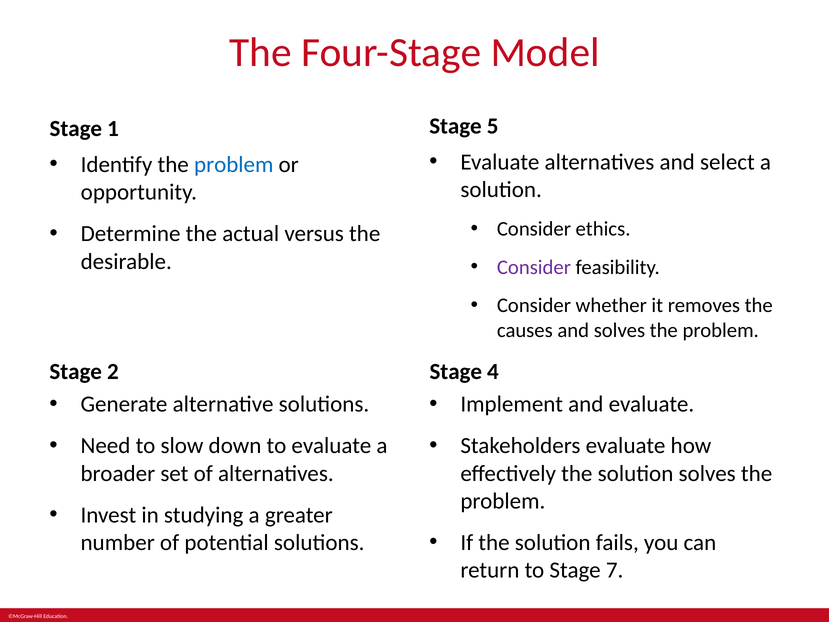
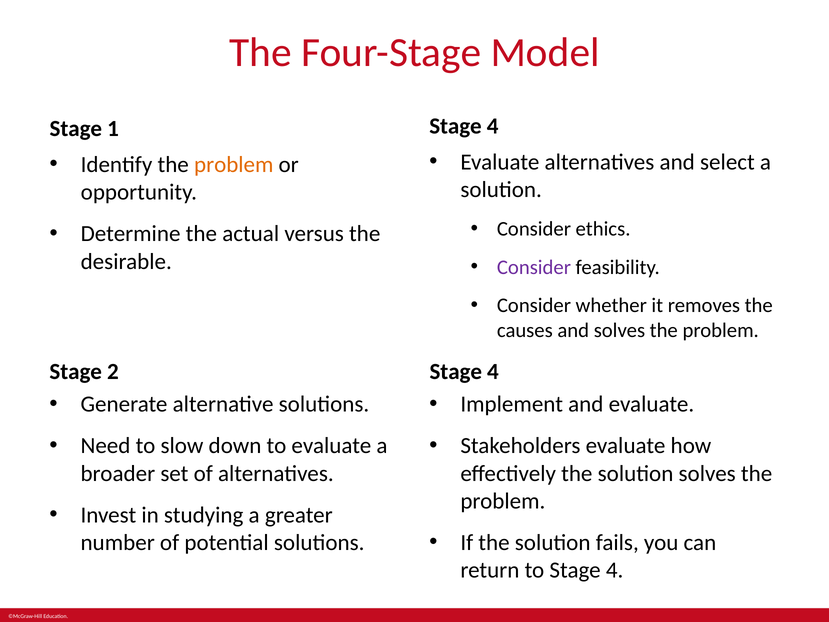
5: 5 -> 4 (493, 126)
problem colour: blue -> orange (234, 165)
to Stage 7: 7 -> 4 (615, 570)
